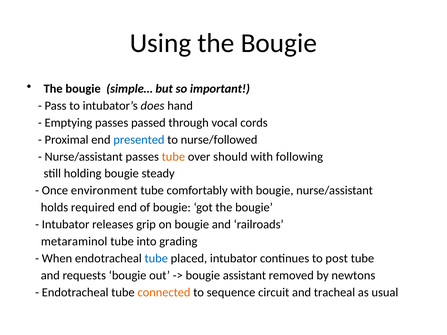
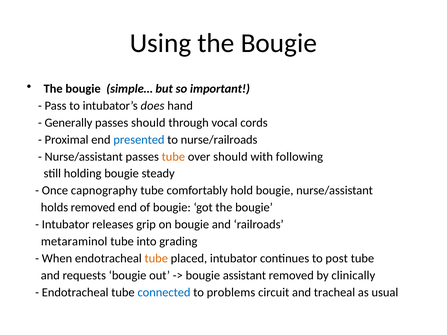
Emptying: Emptying -> Generally (68, 123)
passes passed: passed -> should (148, 123)
nurse/followed: nurse/followed -> nurse/railroads (219, 140)
environment: environment -> capnography (104, 191)
comfortably with: with -> hold (242, 191)
holds required: required -> removed (93, 208)
tube colour: blue -> orange (156, 259)
newtons: newtons -> clinically (353, 276)
connected colour: orange -> blue (164, 293)
sequence: sequence -> problems (231, 293)
